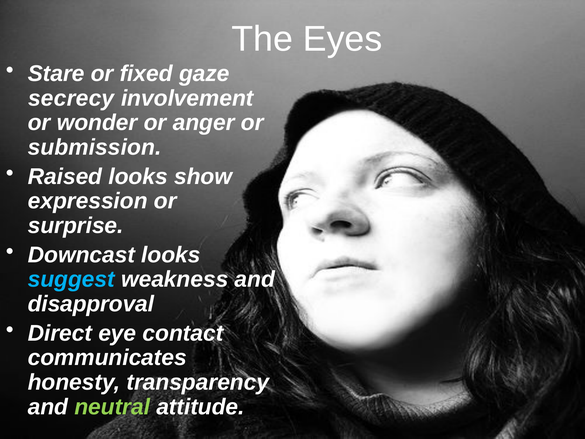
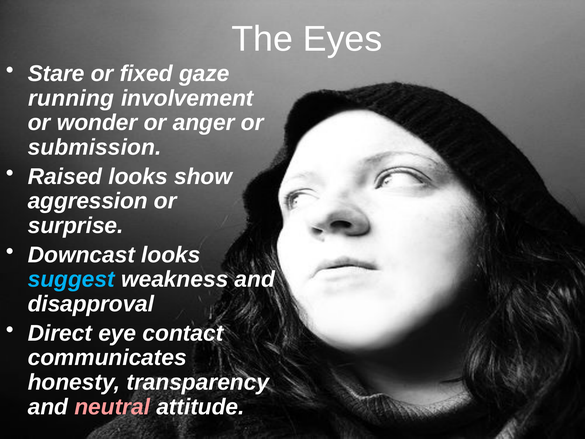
secrecy: secrecy -> running (71, 98)
expression: expression -> aggression (88, 201)
neutral colour: light green -> pink (112, 407)
